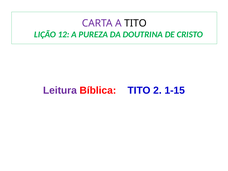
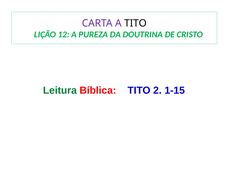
Leitura colour: purple -> green (60, 90)
